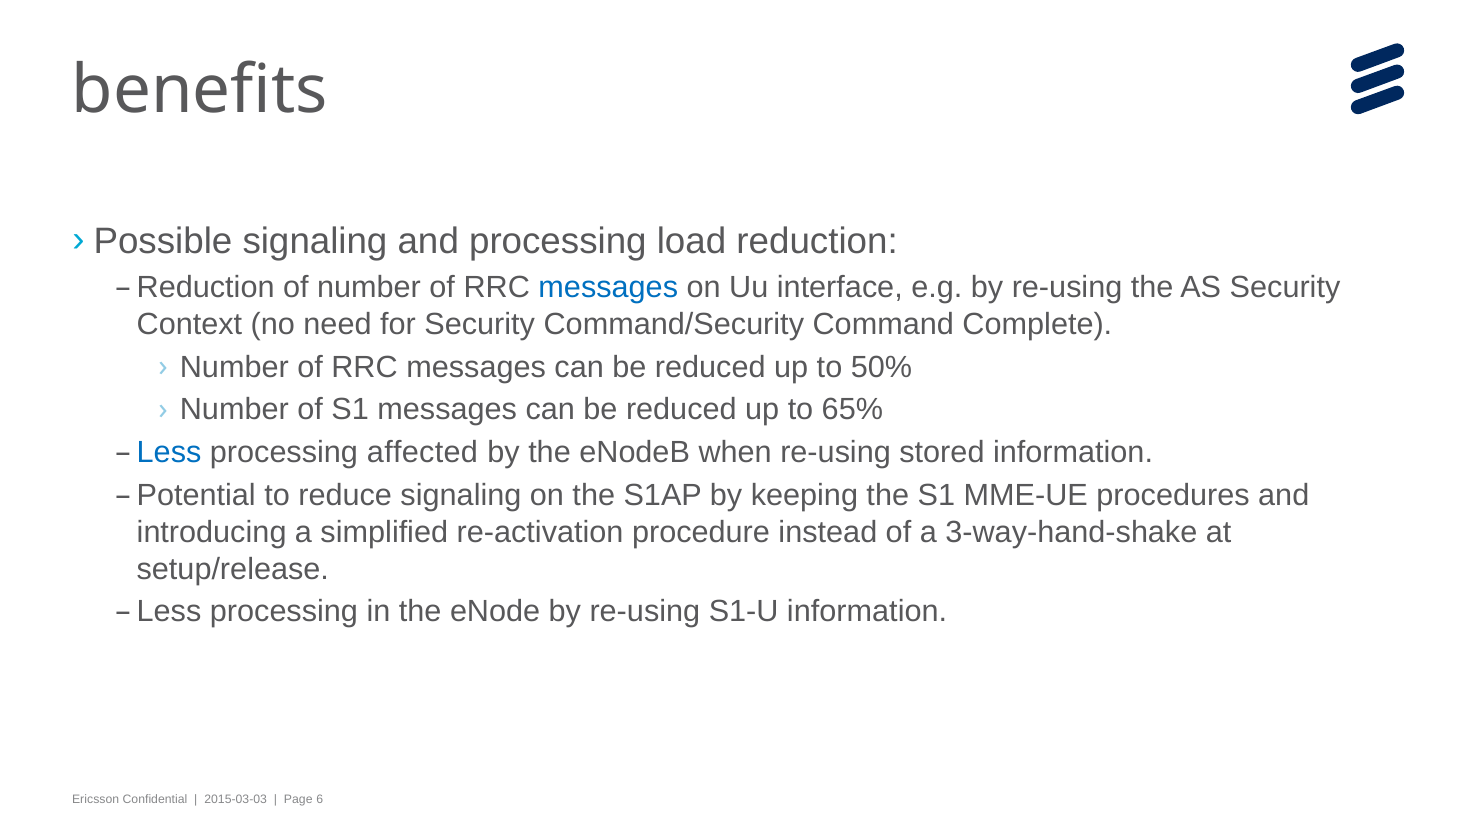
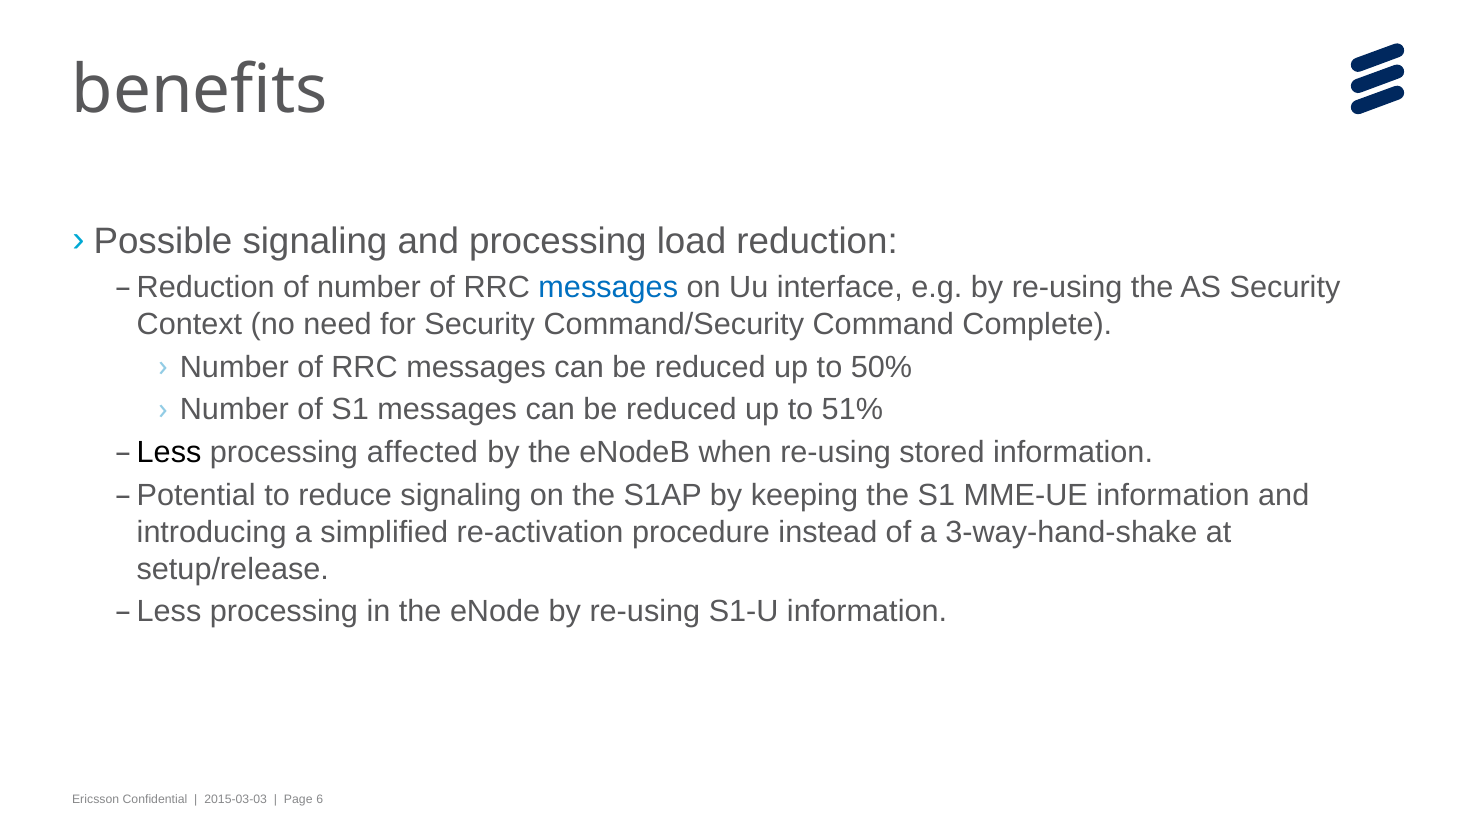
65%: 65% -> 51% (852, 410)
Less colour: blue -> black (169, 453)
MME-UE procedures: procedures -> information (1173, 496)
